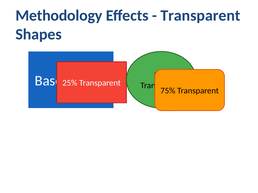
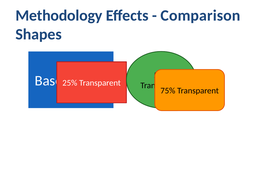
Transparent: Transparent -> Comparison (200, 16)
